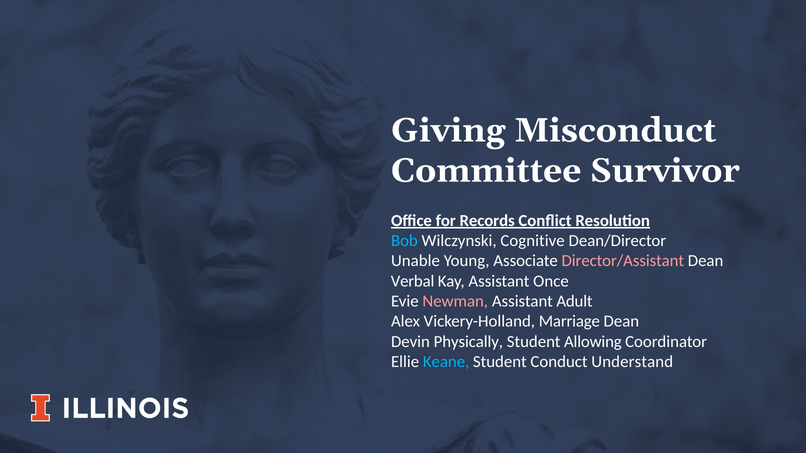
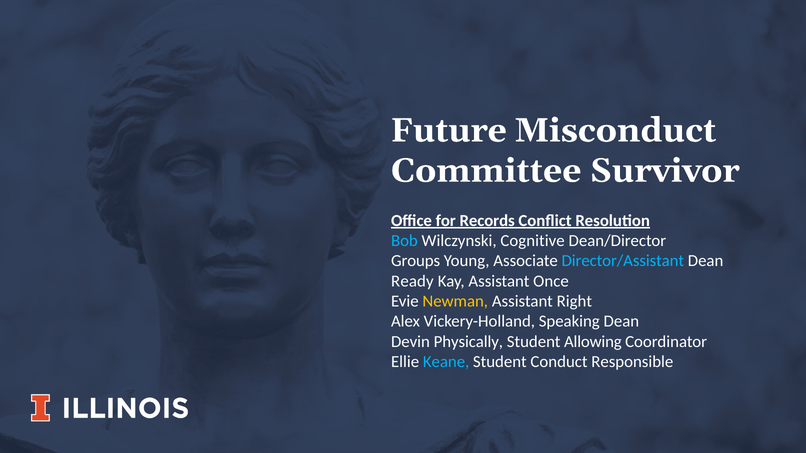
Giving: Giving -> Future (449, 130)
Unable: Unable -> Groups (416, 261)
Director/Assistant colour: pink -> light blue (623, 261)
Verbal: Verbal -> Ready (412, 281)
Newman colour: pink -> yellow (455, 301)
Adult: Adult -> Right (574, 301)
Marriage: Marriage -> Speaking (569, 322)
Understand: Understand -> Responsible (632, 362)
